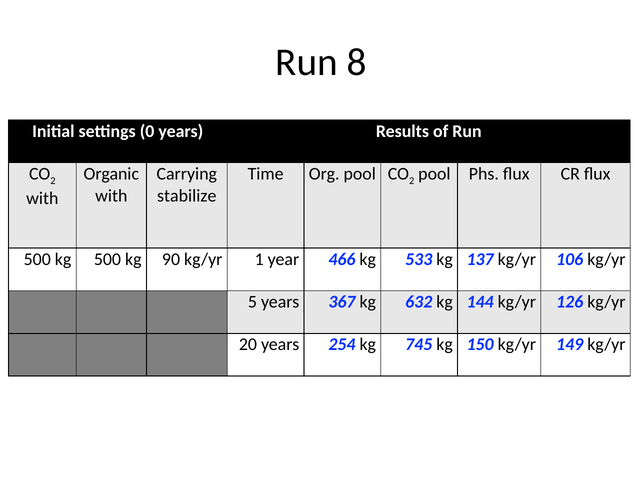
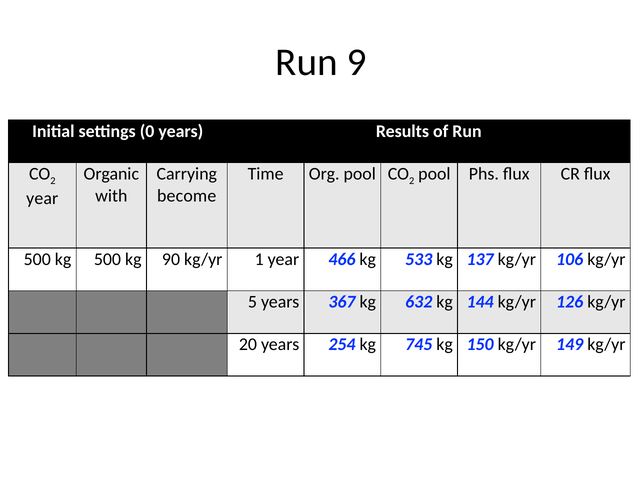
8: 8 -> 9 (357, 62)
stabilize: stabilize -> become (187, 196)
with: with -> year (42, 198)
